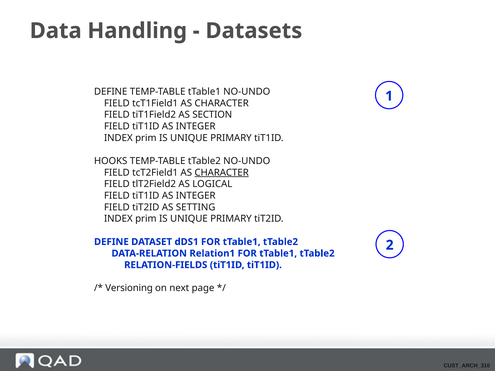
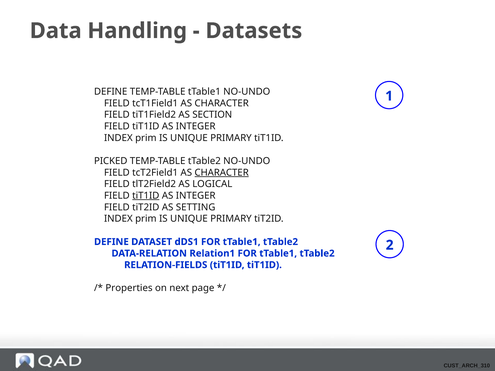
HOOKS: HOOKS -> PICKED (111, 161)
tiT1ID underline: none -> present (146, 196)
Versioning: Versioning -> Properties (129, 288)
